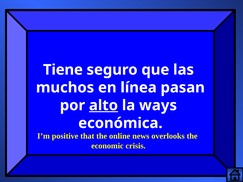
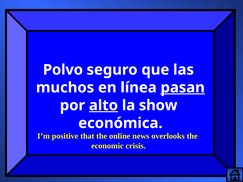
Tiene: Tiene -> Polvo (63, 70)
pasan underline: none -> present (183, 88)
ways: ways -> show (158, 105)
